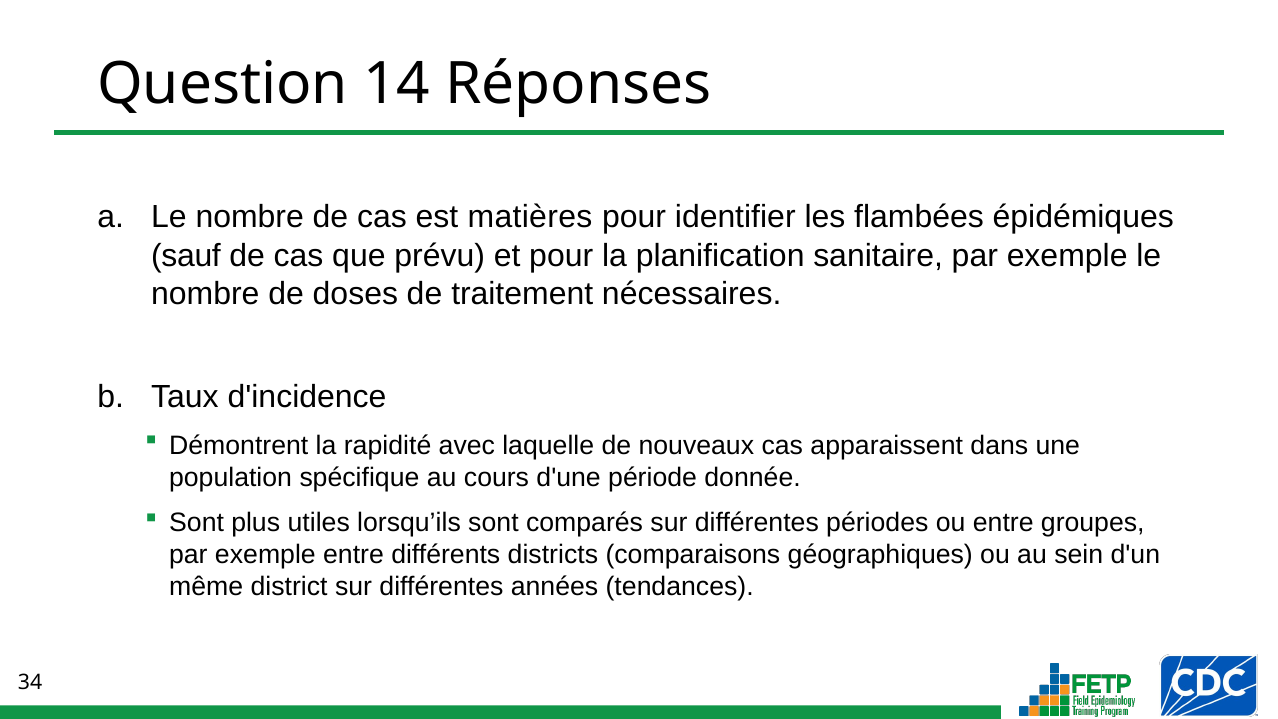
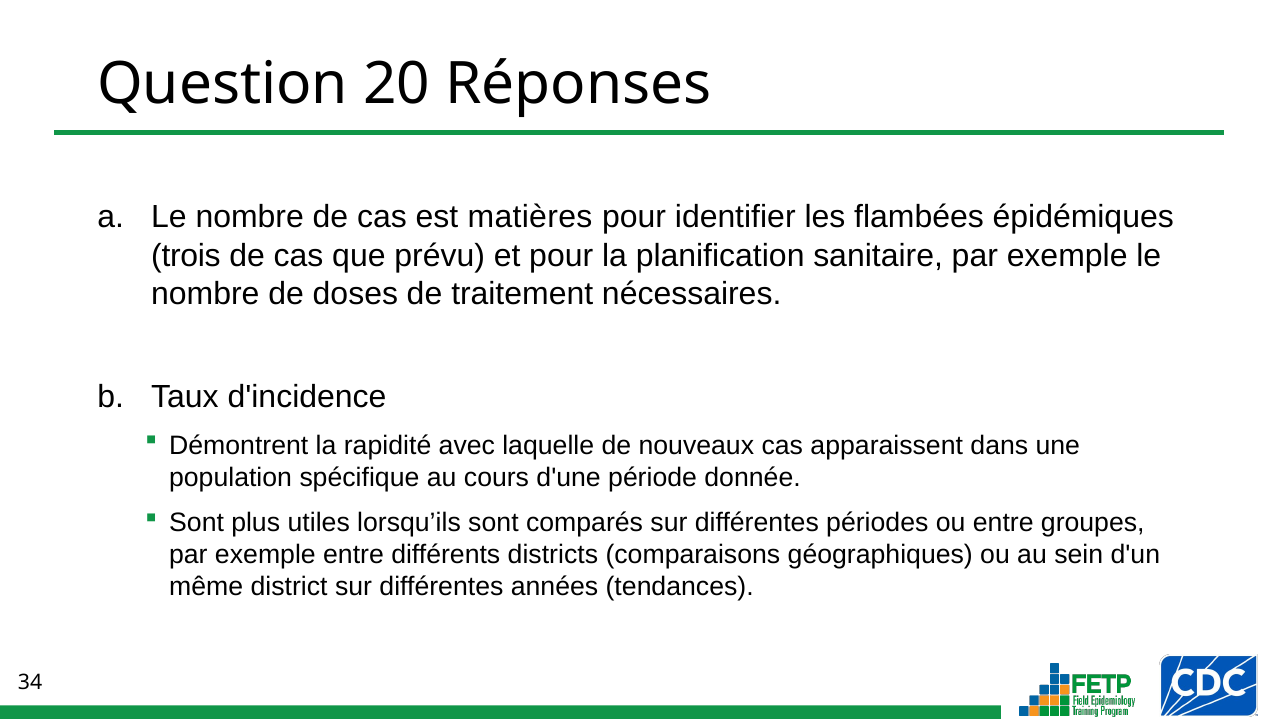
14: 14 -> 20 (397, 84)
sauf: sauf -> trois (186, 256)
